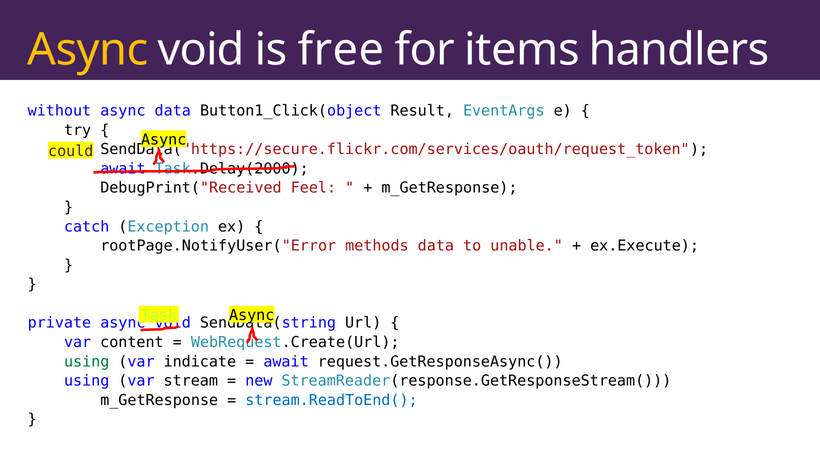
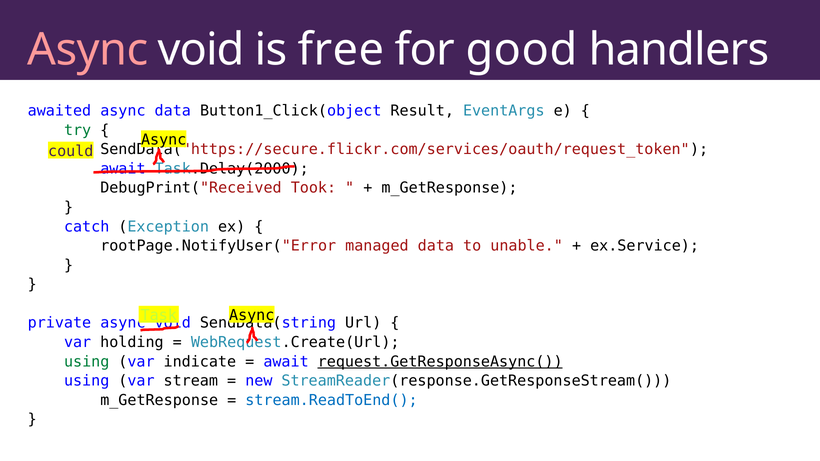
Async colour: yellow -> pink (88, 50)
items: items -> good (521, 50)
without: without -> awaited (59, 111)
try colour: black -> green (78, 130)
Feel: Feel -> Took (313, 188)
methods: methods -> managed (377, 246)
ex.Execute: ex.Execute -> ex.Service (645, 246)
content: content -> holding (132, 342)
request.GetResponseAsync( underline: none -> present (440, 362)
